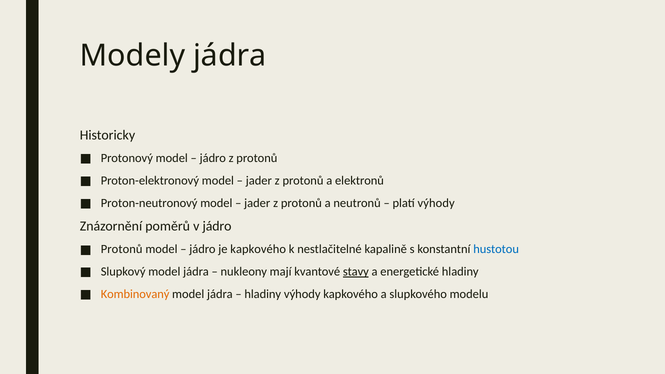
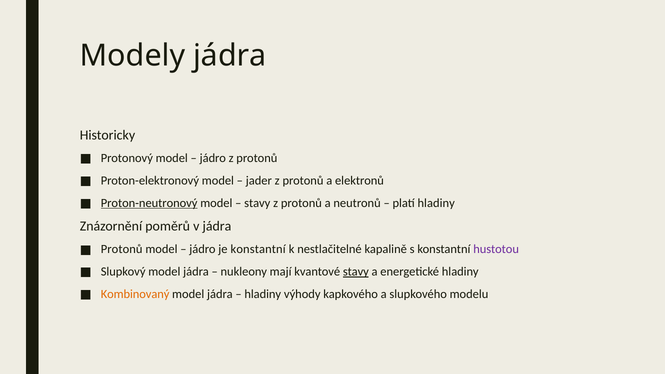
Proton-neutronový underline: none -> present (149, 203)
jader: jader -> stavy (257, 203)
platí výhody: výhody -> hladiny (436, 203)
v jádro: jádro -> jádra (217, 226)
je kapkového: kapkového -> konstantní (258, 249)
hustotou colour: blue -> purple (496, 249)
